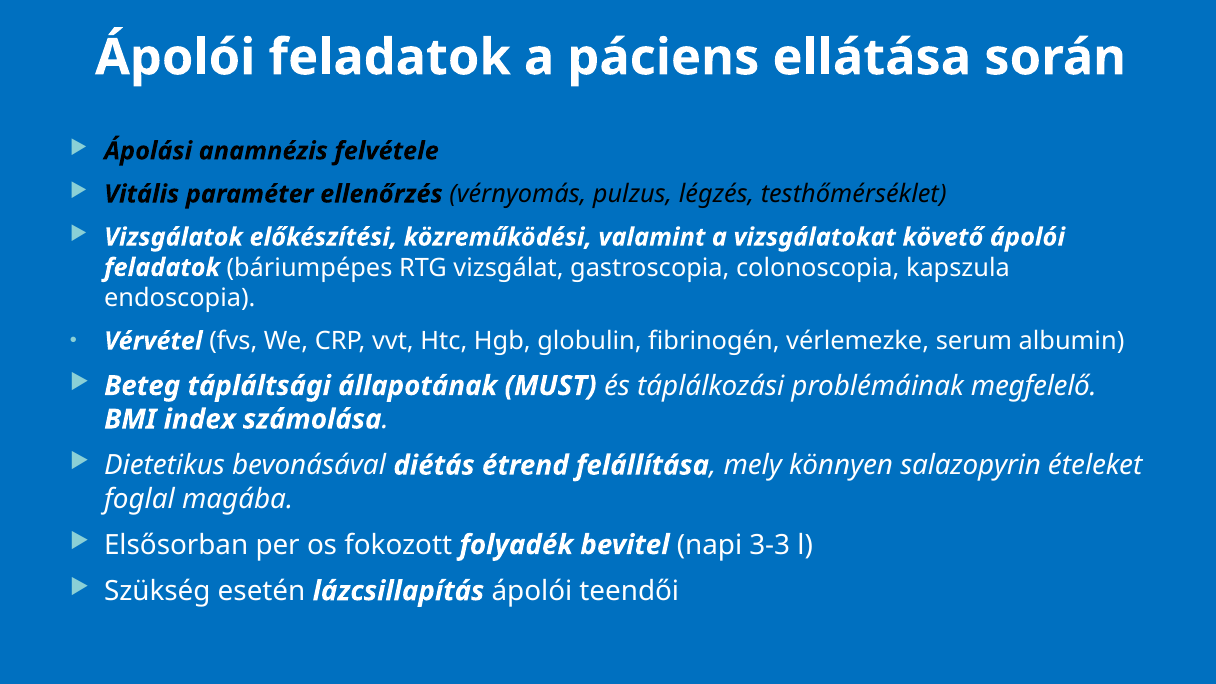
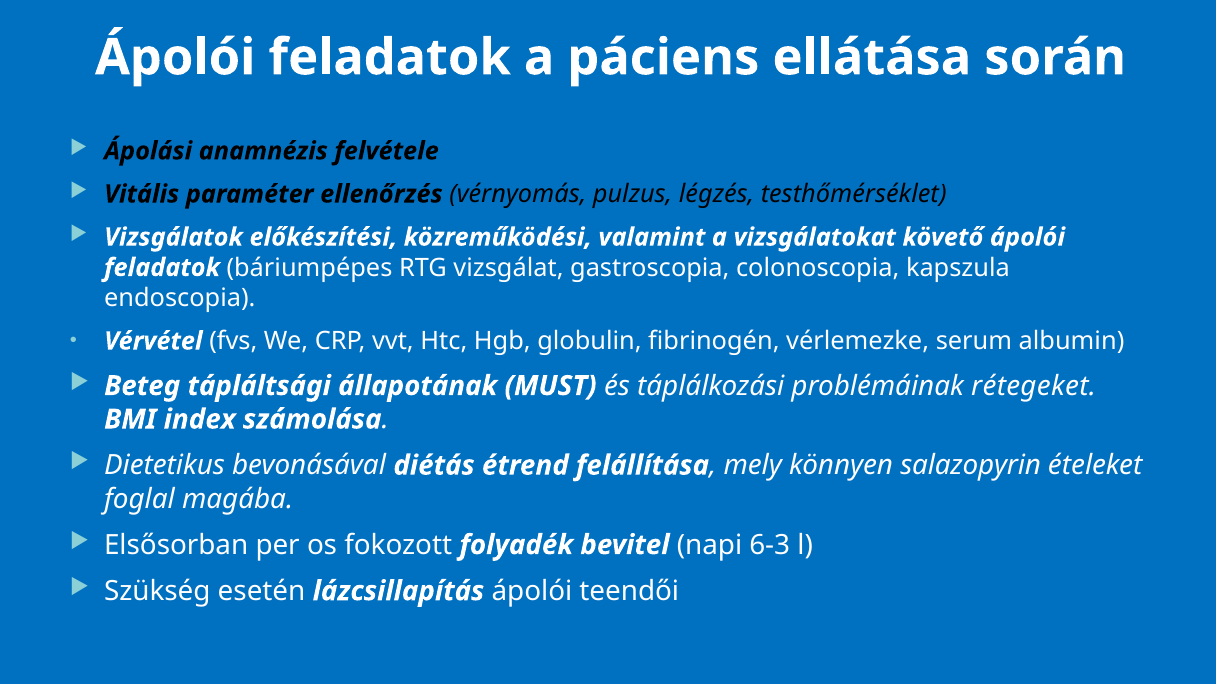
megfelelő: megfelelő -> rétegeket (1034, 386)
3-3: 3-3 -> 6-3 (770, 545)
